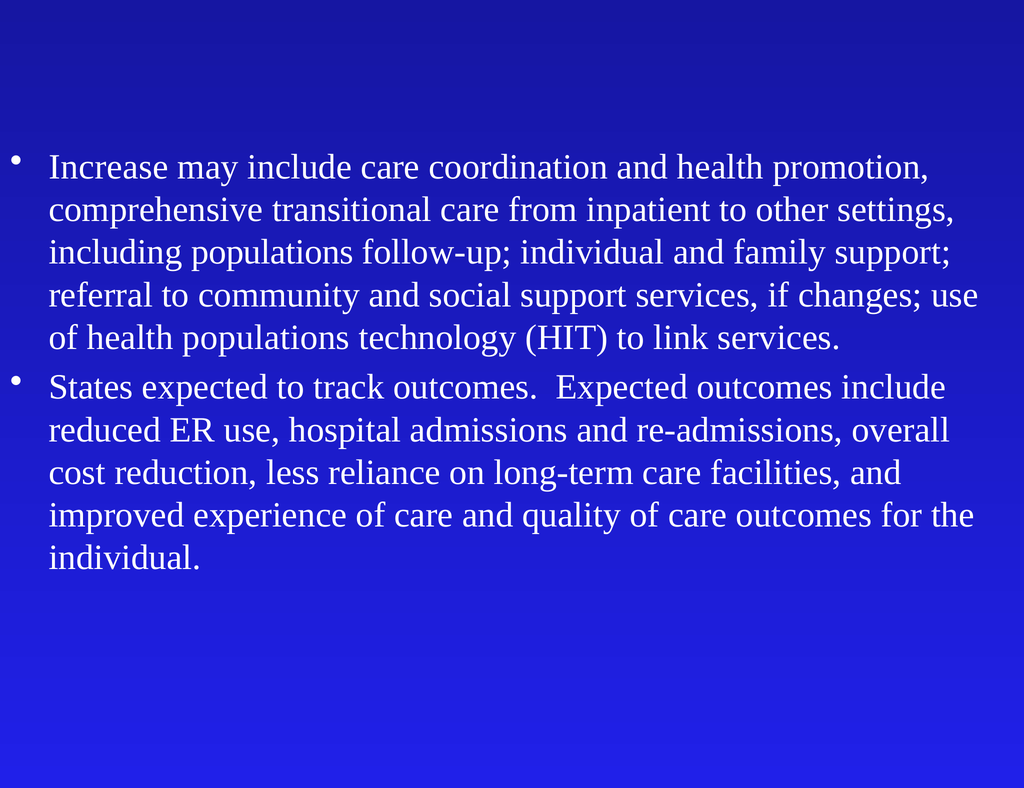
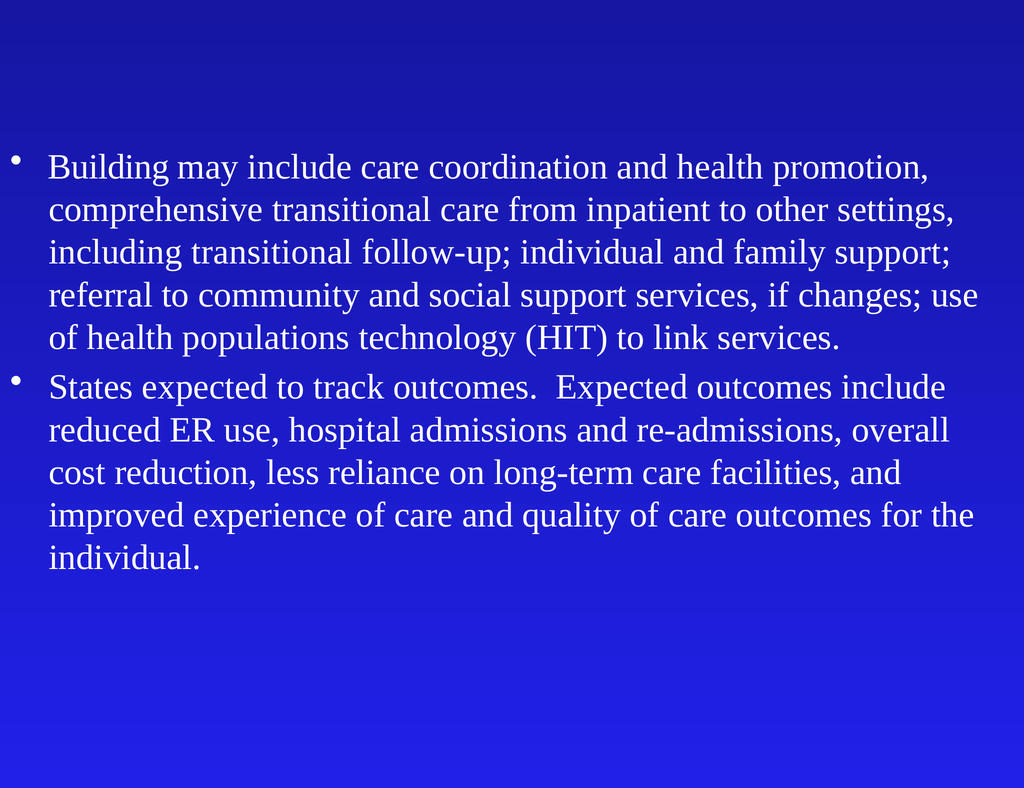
Increase: Increase -> Building (109, 167)
including populations: populations -> transitional (272, 252)
